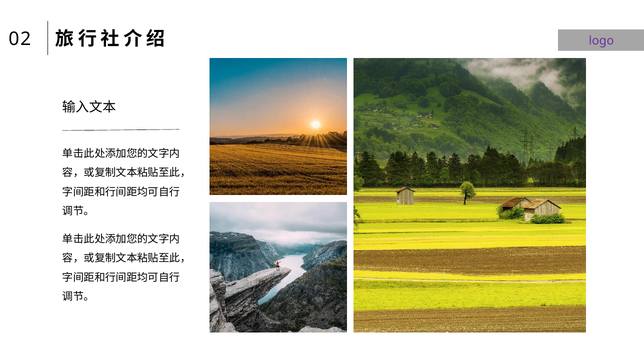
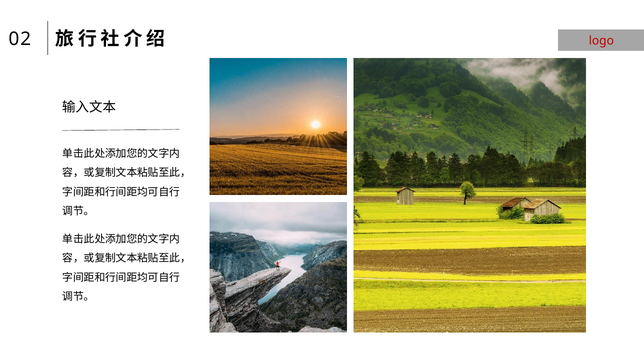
logo colour: purple -> red (601, 41)
